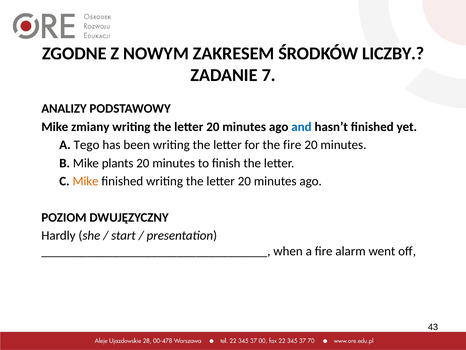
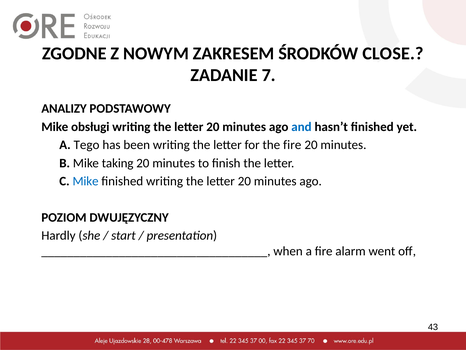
LICZBY: LICZBY -> CLOSE (393, 53)
zmiany: zmiany -> obsługi (90, 127)
plants: plants -> taking (118, 163)
Mike colour: orange -> blue (86, 181)
